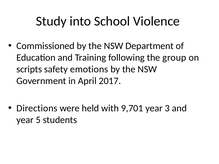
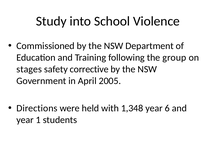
scripts: scripts -> stages (29, 69)
emotions: emotions -> corrective (89, 69)
2017: 2017 -> 2005 (110, 81)
9,701: 9,701 -> 1,348 (132, 108)
3: 3 -> 6 (167, 108)
5: 5 -> 1 (38, 120)
